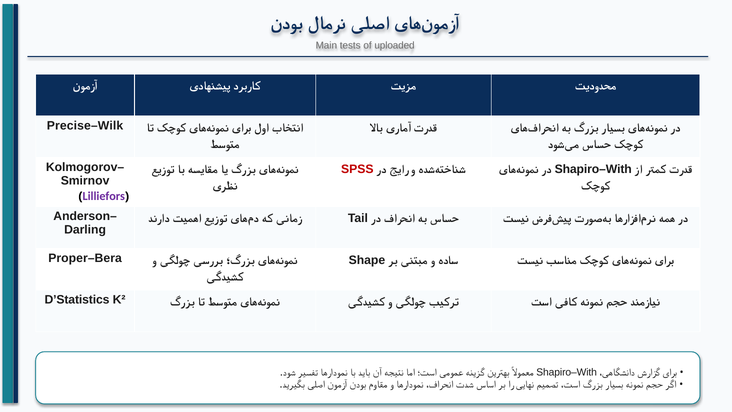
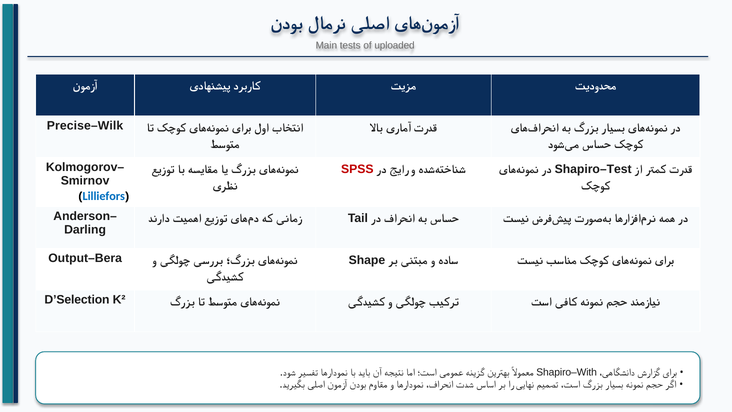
Shapiro–With: Shapiro–With -> Shapiro–Test (593, 169)
Lilliefors colour: purple -> blue (104, 196)
Proper–Bera: Proper–Bera -> Output–Bera (85, 258)
D’Statistics: D’Statistics -> D’Selection (77, 300)
